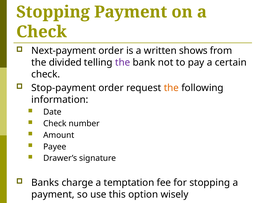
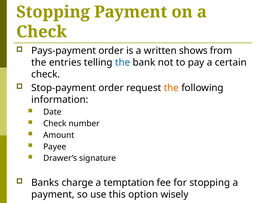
Next-payment: Next-payment -> Pays-payment (64, 51)
divided: divided -> entries (65, 62)
the colour: purple -> blue (123, 62)
